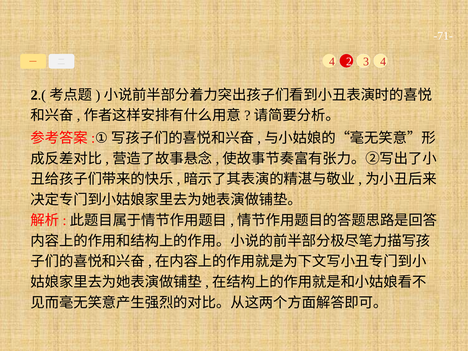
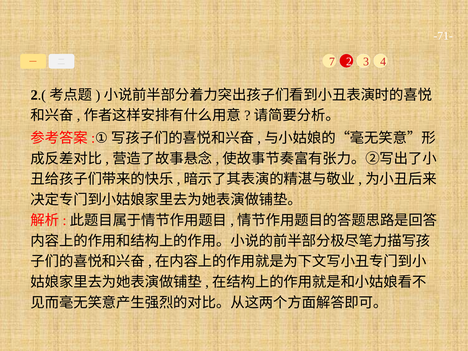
4: 4 -> 7 (332, 62)
